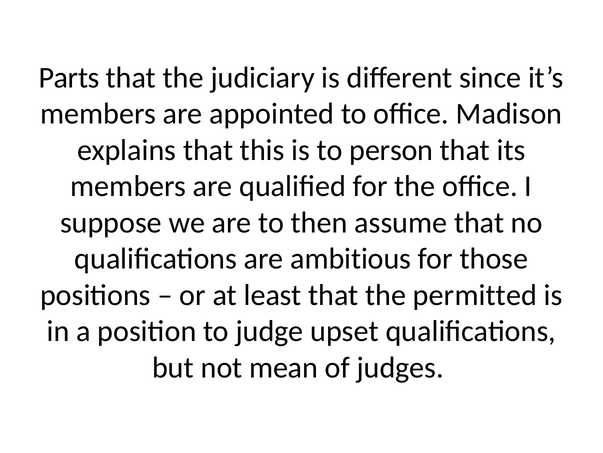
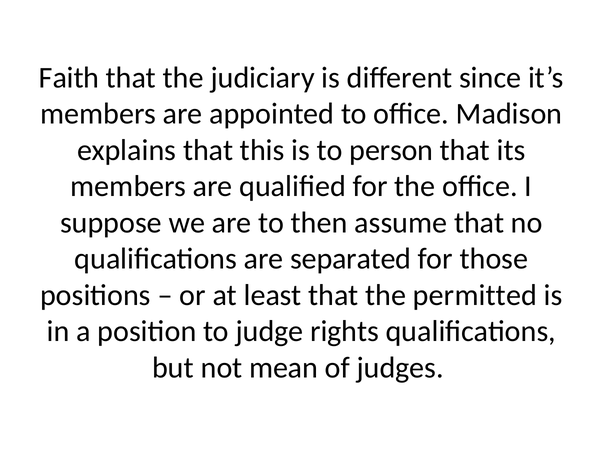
Parts: Parts -> Faith (69, 77)
ambitious: ambitious -> separated (351, 258)
upset: upset -> rights (345, 331)
